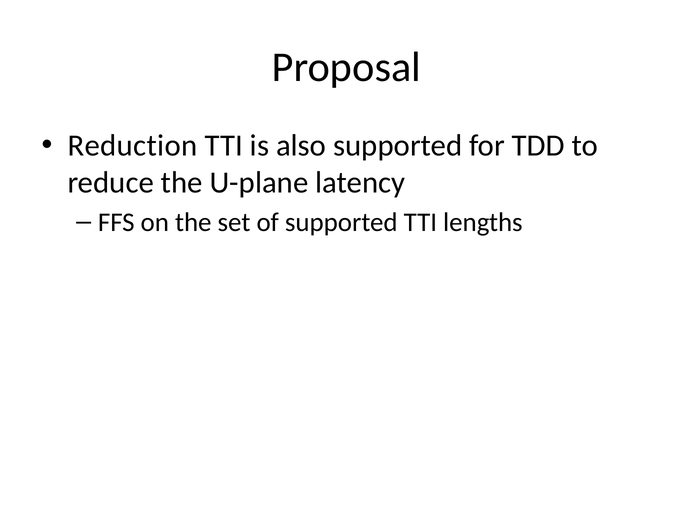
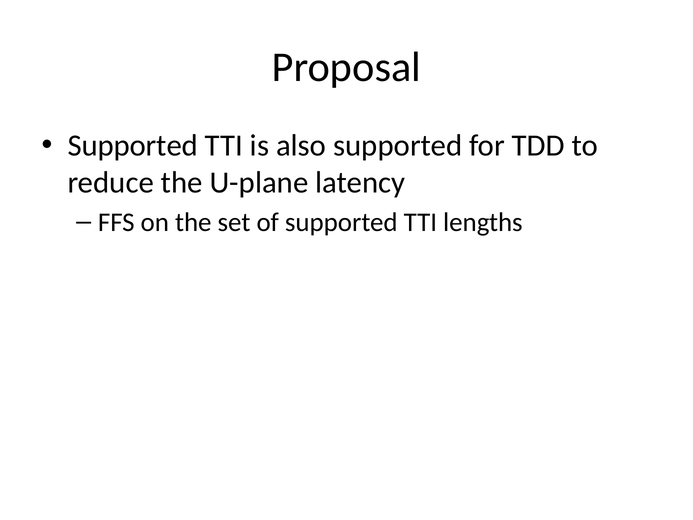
Reduction: Reduction -> Supported (133, 145)
